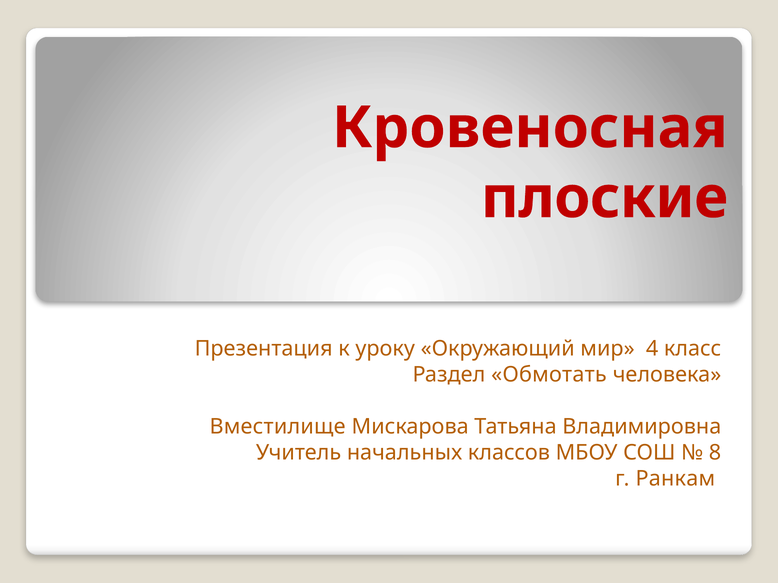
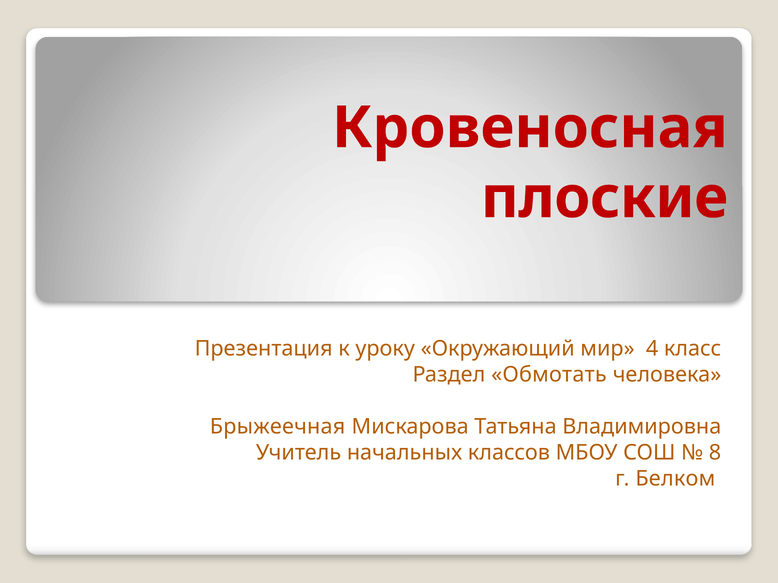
Вместилище: Вместилище -> Брыжеечная (278, 427)
Ранкам: Ранкам -> Белком (675, 479)
